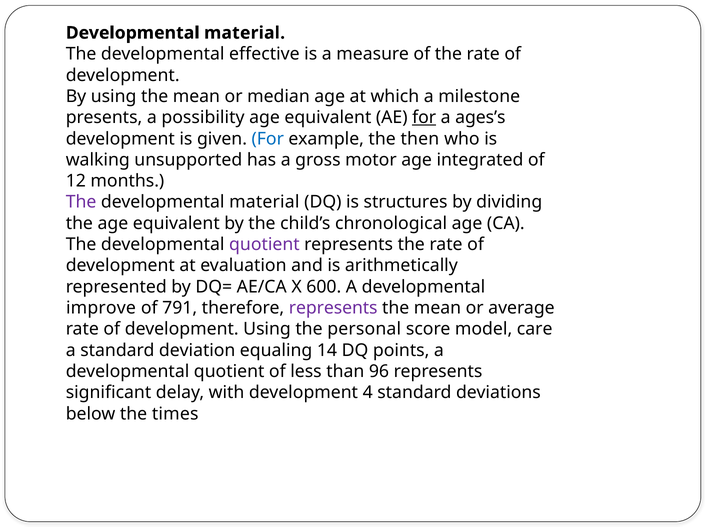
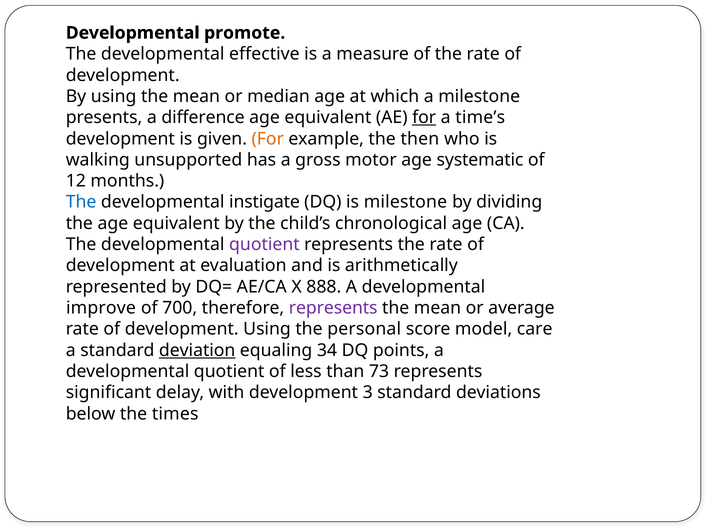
material: material -> promote (245, 33)
possibility: possibility -> difference (203, 118)
ages’s: ages’s -> time’s (480, 118)
For colour: blue -> orange (268, 139)
integrated: integrated -> systematic (480, 160)
The colour: purple -> blue (81, 202)
material: material -> instigate (264, 202)
is structures: structures -> milestone (405, 202)
600: 600 -> 888 (324, 287)
791: 791 -> 700 (180, 308)
deviation underline: none -> present (197, 351)
14: 14 -> 34 (327, 351)
96: 96 -> 73 (379, 372)
4: 4 -> 3 (368, 393)
